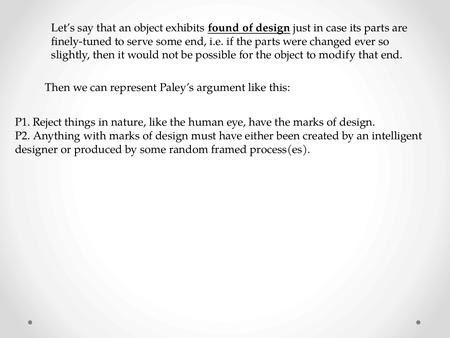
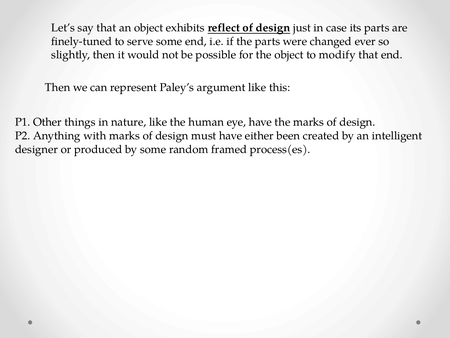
found: found -> reflect (224, 28)
Reject: Reject -> Other (47, 122)
